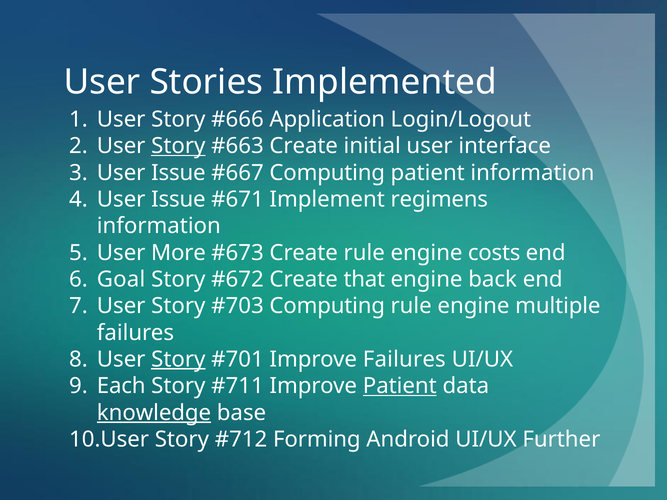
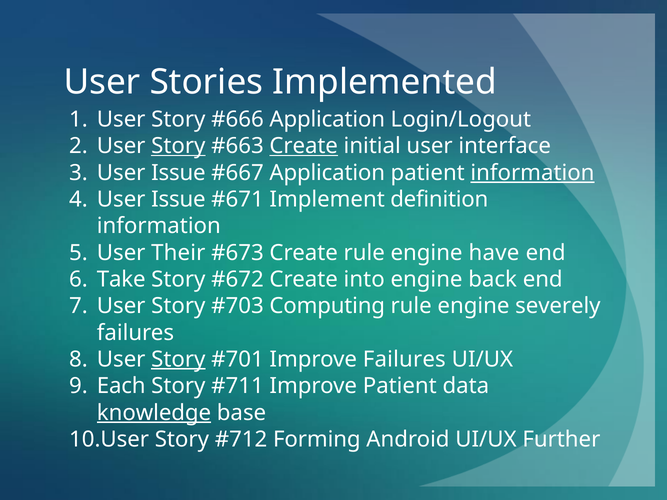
Create underline: none -> present (304, 146)
Computing: Computing -> Application (327, 173)
information underline: none -> present (532, 173)
regimens: regimens -> definition (439, 199)
More: More -> Their (178, 253)
costs: costs -> have (494, 253)
Goal: Goal -> Take (121, 279)
that: that -> into (364, 279)
multiple: multiple -> severely (558, 306)
Patient underline: present -> none (400, 386)
